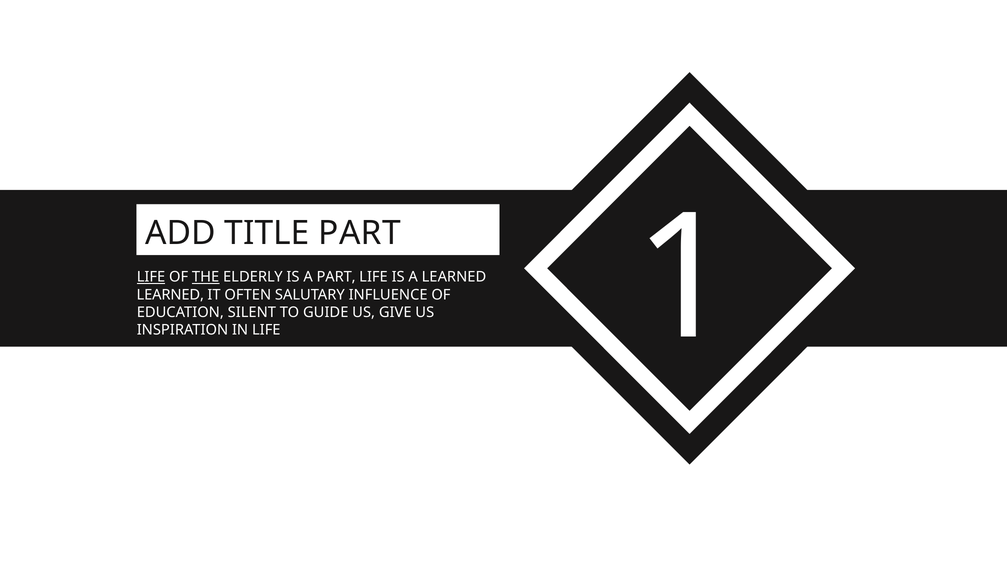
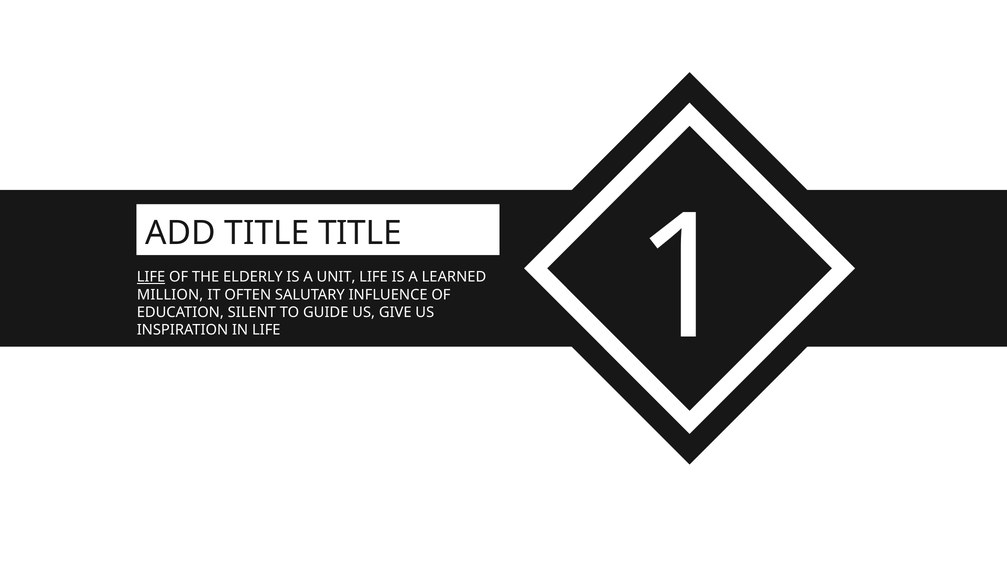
TITLE PART: PART -> TITLE (360, 233)
THE underline: present -> none (206, 277)
A PART: PART -> UNIT (336, 277)
LEARNED: LEARNED -> MILLION (170, 294)
